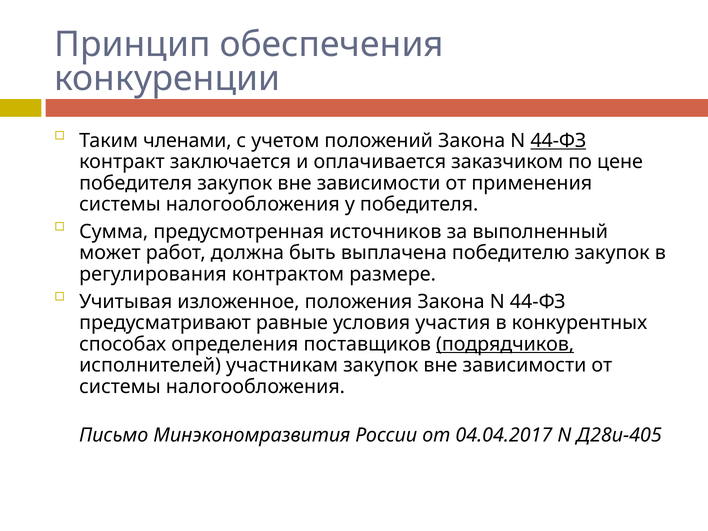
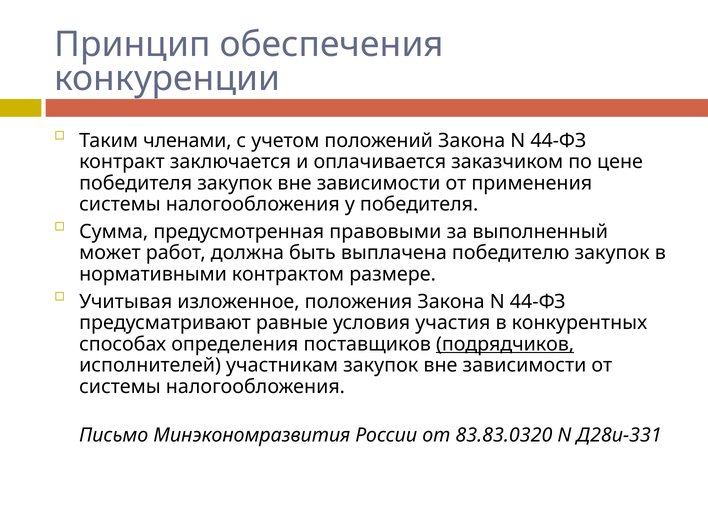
44-ФЗ underline: present -> none (558, 141)
источников: источников -> правовыми (385, 232)
регулирования: регулирования -> нормативными (153, 274)
04.04.2017: 04.04.2017 -> 83.83.0320 (504, 435)
Д28и-405: Д28и-405 -> Д28и-331 (619, 435)
